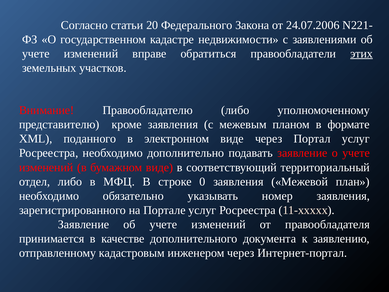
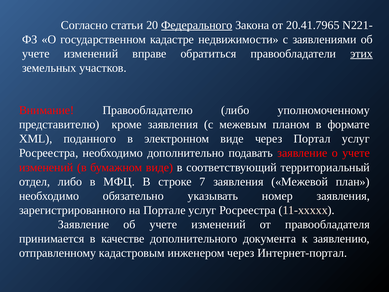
Федерального underline: none -> present (197, 25)
24.07.2006: 24.07.2006 -> 20.41.7965 (313, 25)
0: 0 -> 7 (202, 181)
